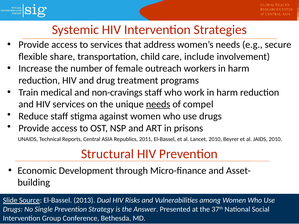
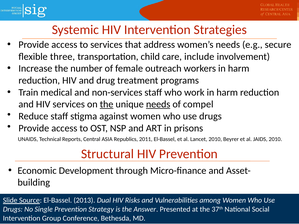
share: share -> three (63, 57)
non-cravings: non-cravings -> non-services (117, 92)
the underline: none -> present (107, 104)
